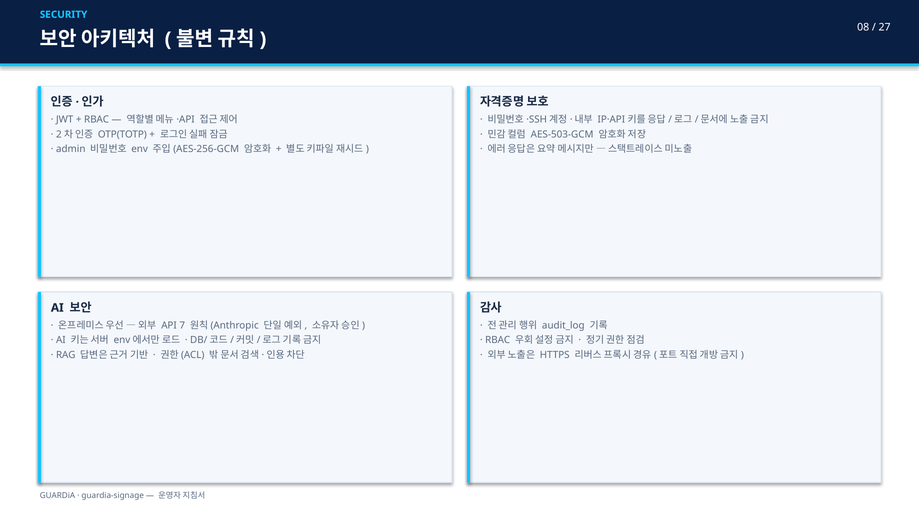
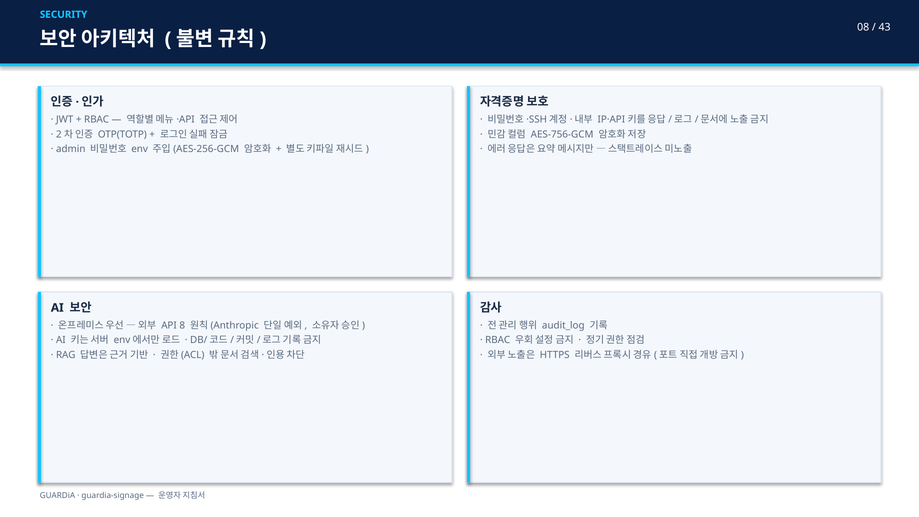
27: 27 -> 43 (885, 27)
AES-503-GCM: AES-503-GCM -> AES-756-GCM (562, 134)
7: 7 -> 8 (182, 325)
